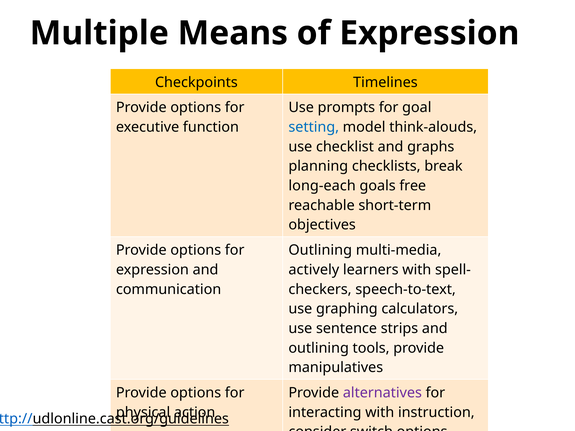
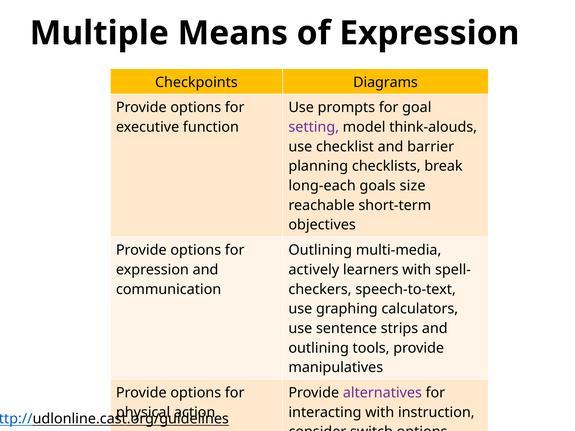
Timelines: Timelines -> Diagrams (385, 82)
setting colour: blue -> purple (314, 127)
graphs: graphs -> barrier (431, 147)
free: free -> size (413, 186)
